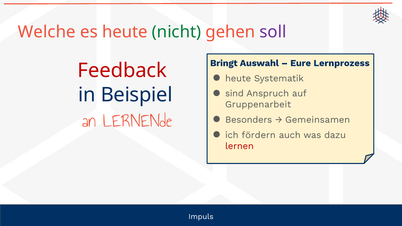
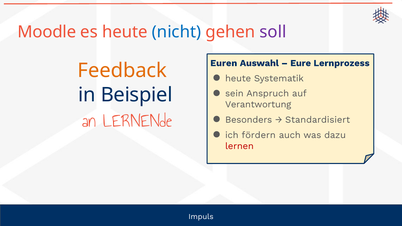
Welche: Welche -> Moodle (47, 32)
nicht colour: green -> blue (177, 32)
Bringt: Bringt -> Euren (224, 63)
Feedback colour: red -> orange (122, 71)
sind: sind -> sein (234, 94)
Gruppenarbeit: Gruppenarbeit -> Verantwortung (258, 105)
Gemeinsamen: Gemeinsamen -> Standardisiert (318, 120)
